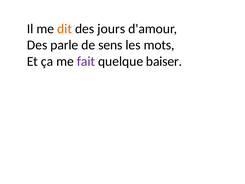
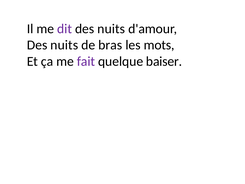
dit colour: orange -> purple (65, 29)
jours: jours -> nuits (111, 29)
parle: parle -> nuits (64, 45)
sens: sens -> bras (110, 45)
